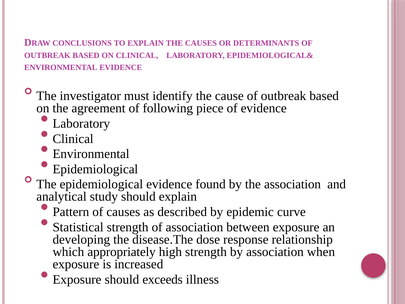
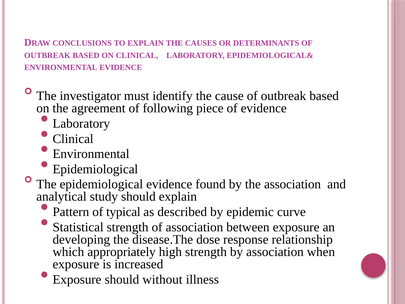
of causes: causes -> typical (123, 212)
exceeds: exceeds -> without (162, 279)
